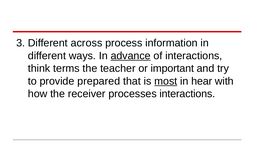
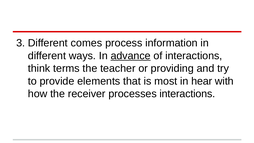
across: across -> comes (86, 43)
important: important -> providing (172, 68)
prepared: prepared -> elements (99, 81)
most underline: present -> none (166, 81)
